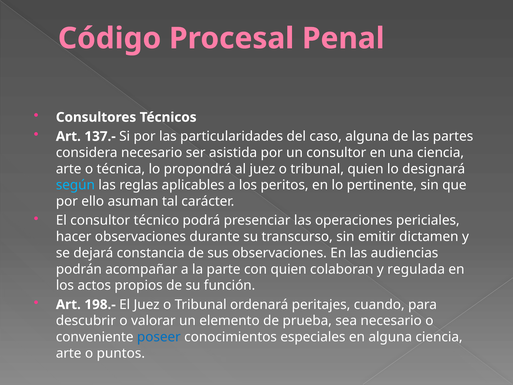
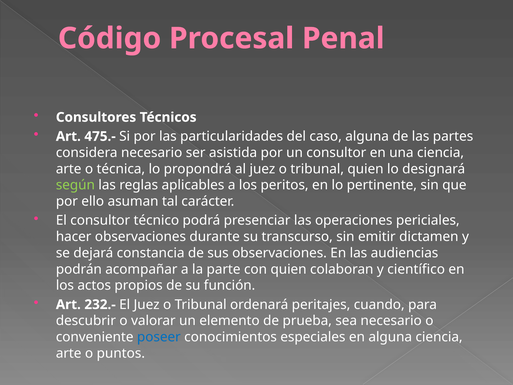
137.-: 137.- -> 475.- (100, 136)
según colour: light blue -> light green (75, 185)
regulada: regulada -> científico (416, 269)
198.-: 198.- -> 232.- (100, 304)
